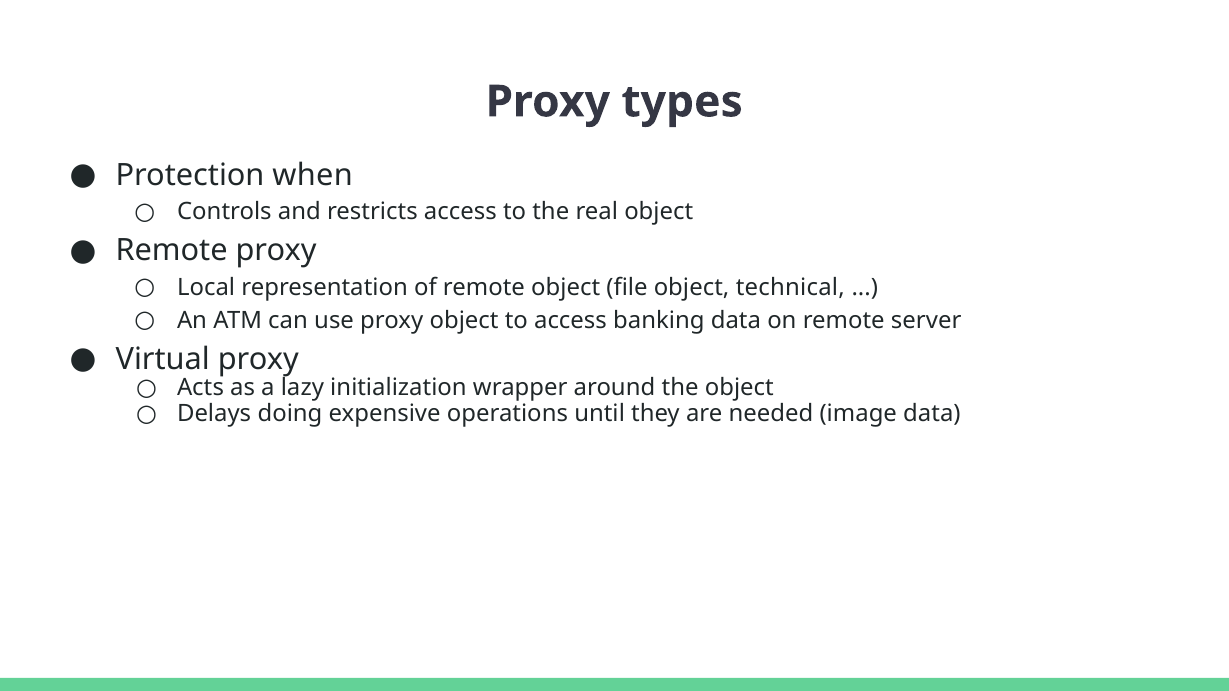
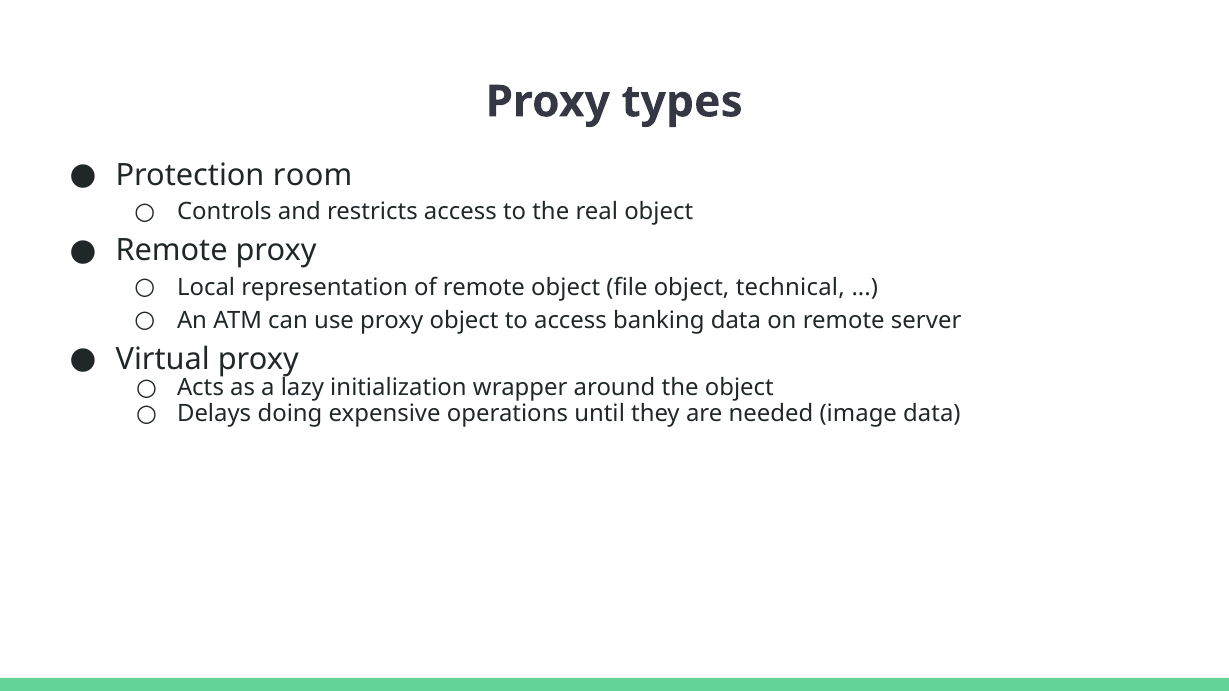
when: when -> room (313, 175)
